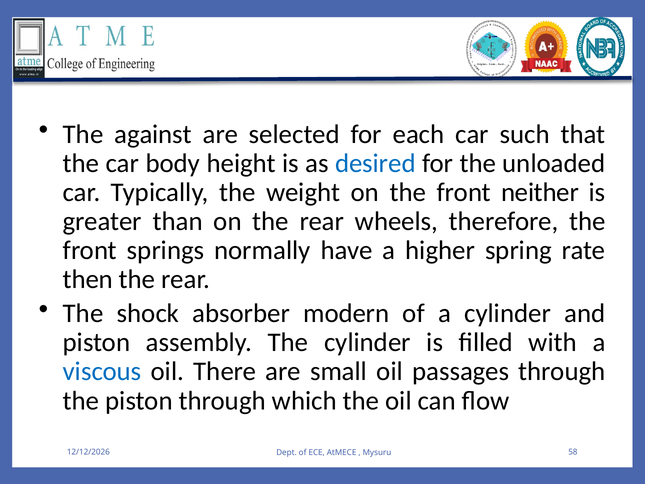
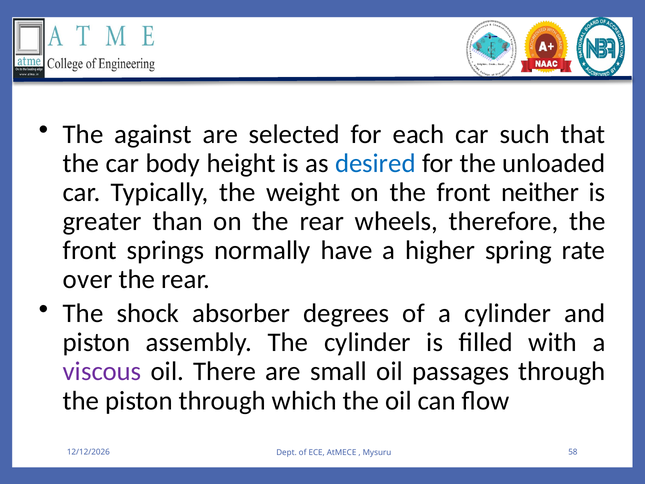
then: then -> over (88, 279)
modern: modern -> degrees (346, 313)
viscous colour: blue -> purple (102, 371)
